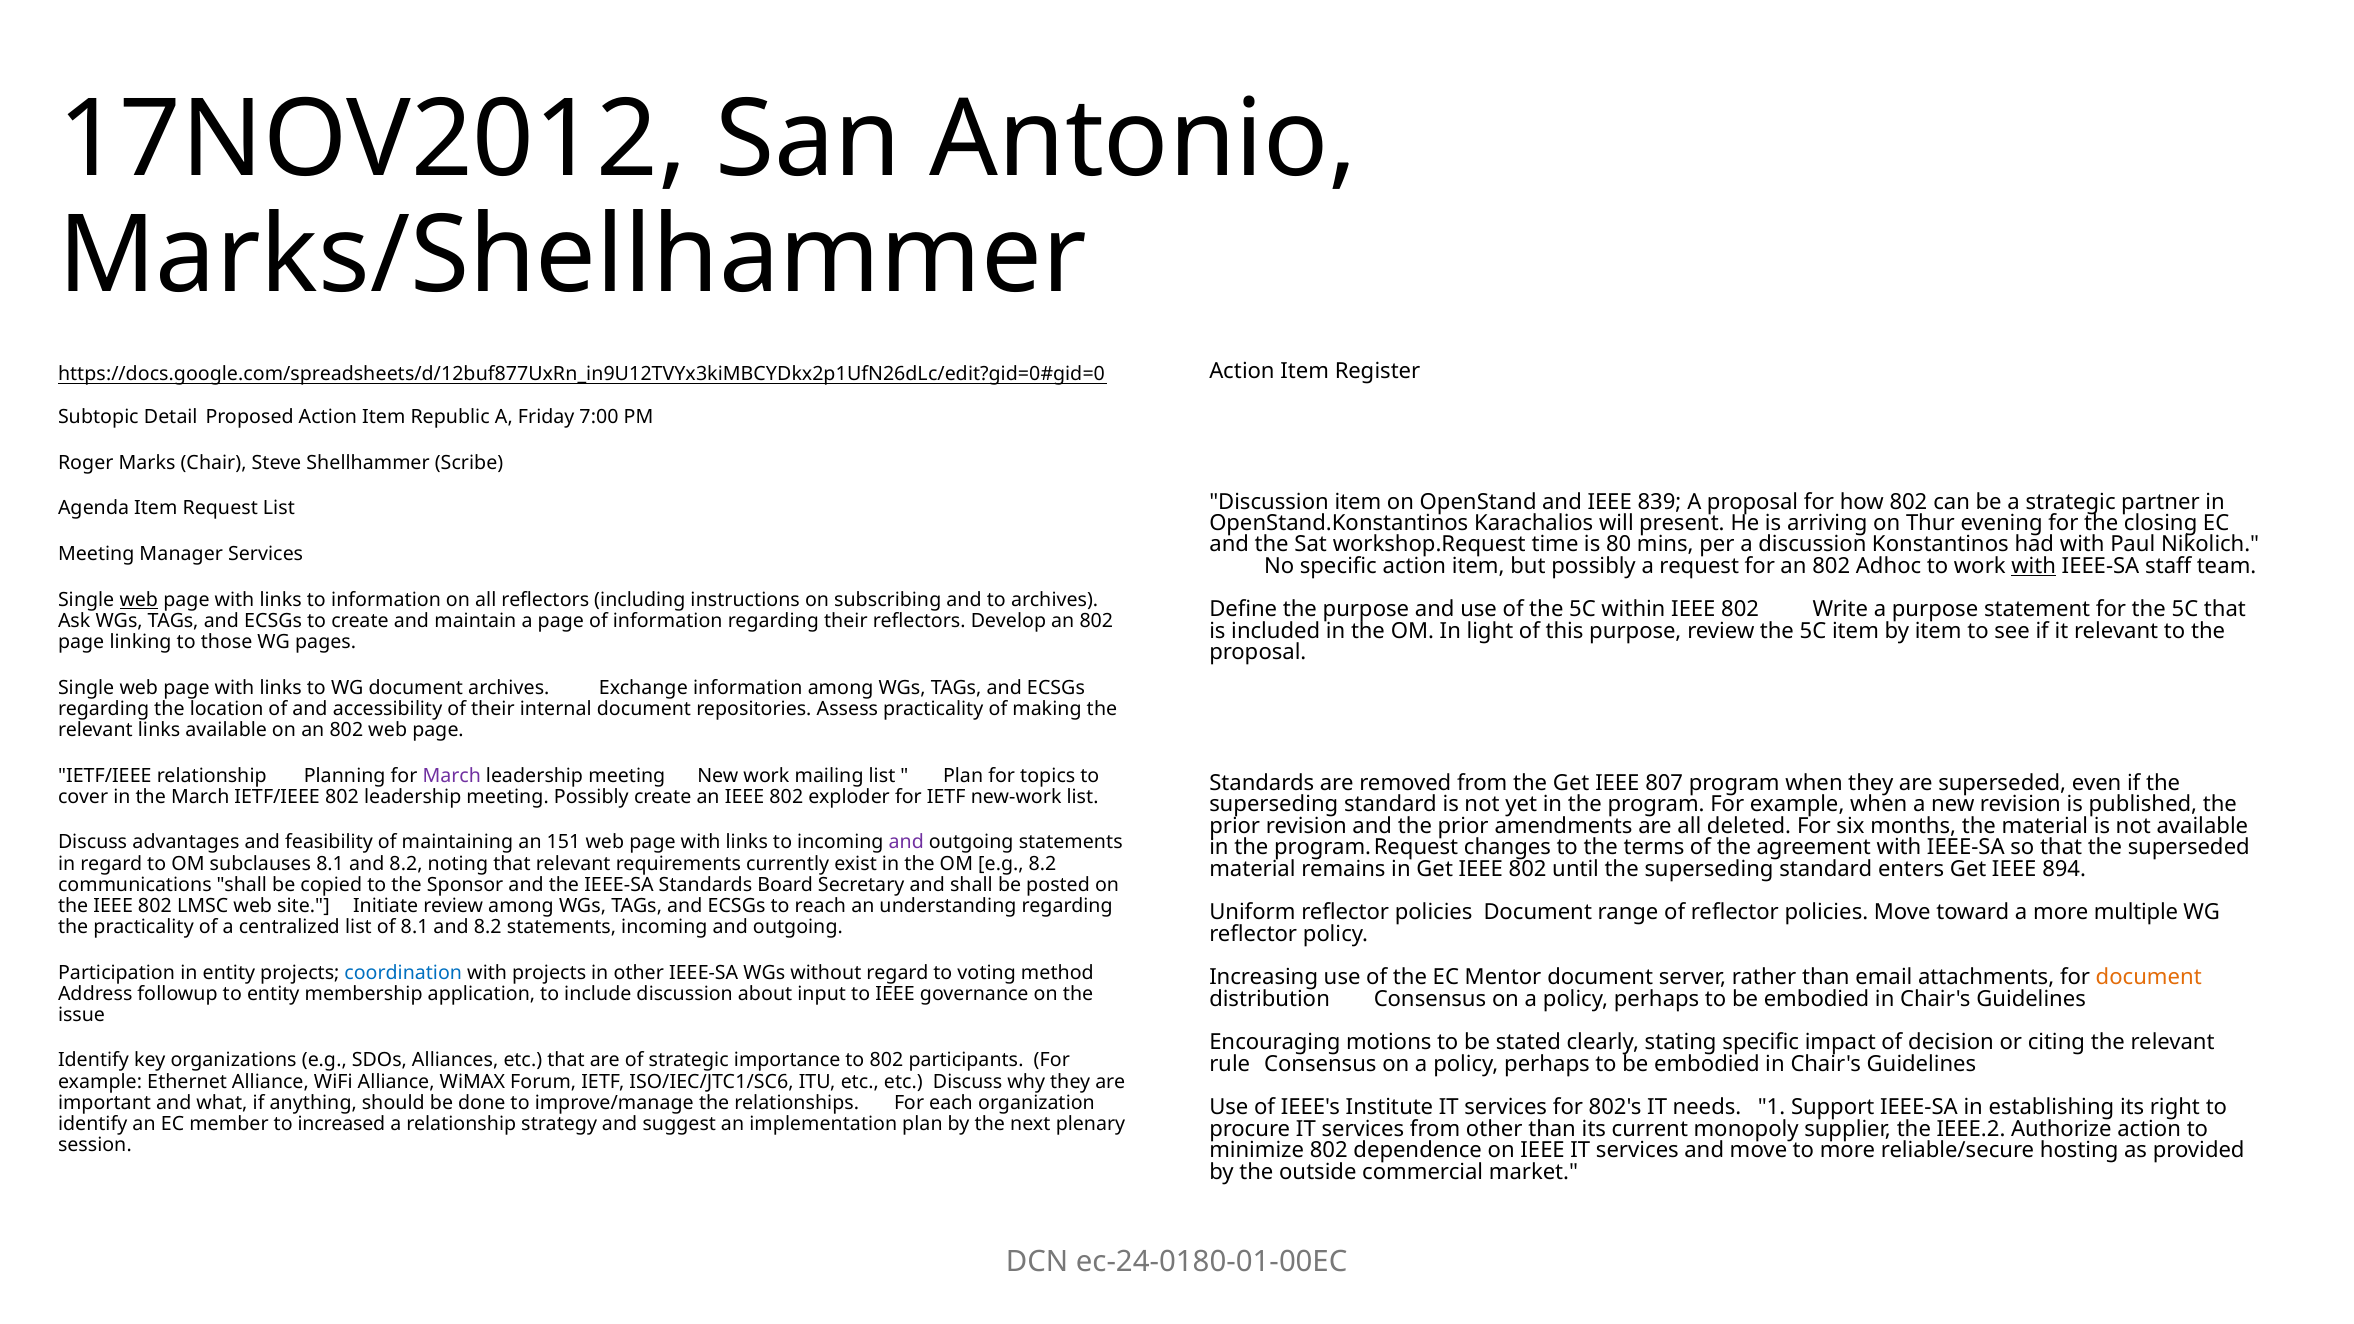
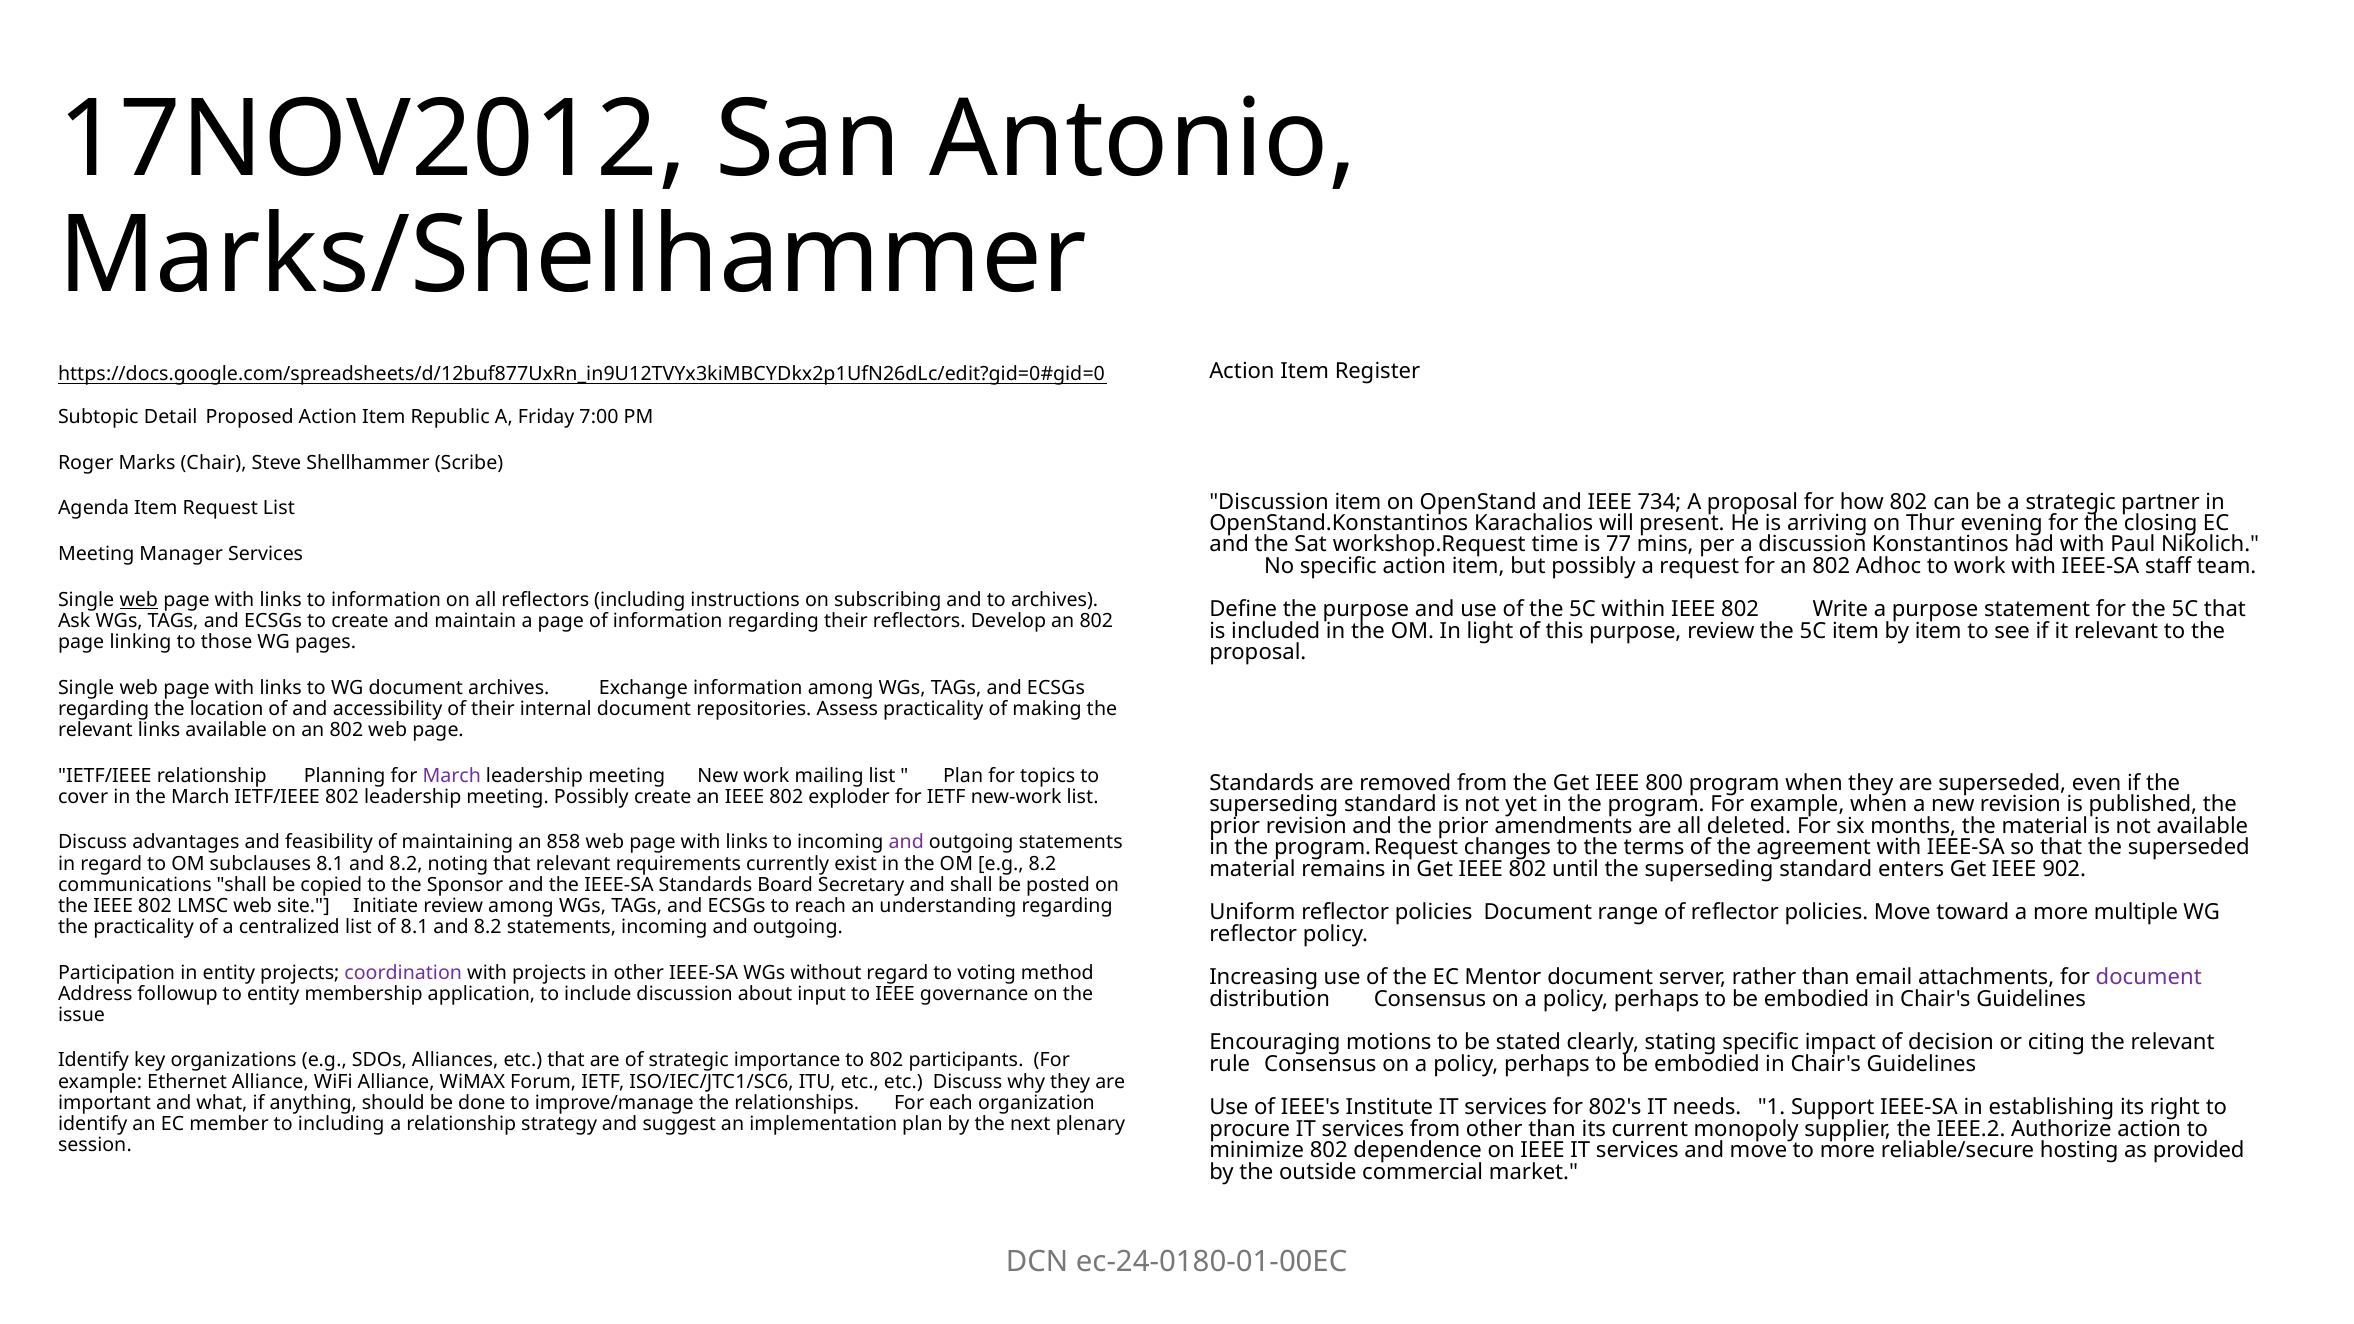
839: 839 -> 734 (1659, 502)
80: 80 -> 77 (1619, 545)
with underline: present -> none (2034, 566)
807: 807 -> 800 (1664, 783)
151: 151 -> 858 (563, 842)
894: 894 -> 902 (2064, 869)
coordination colour: blue -> purple (403, 973)
document colour: orange -> purple (2149, 978)
to increased: increased -> including (341, 1124)
